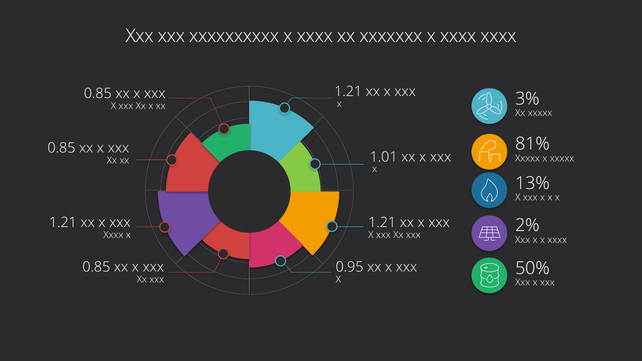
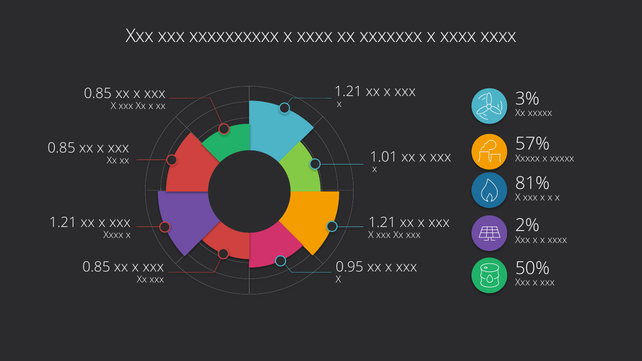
81%: 81% -> 57% (532, 144)
13%: 13% -> 81% (532, 183)
